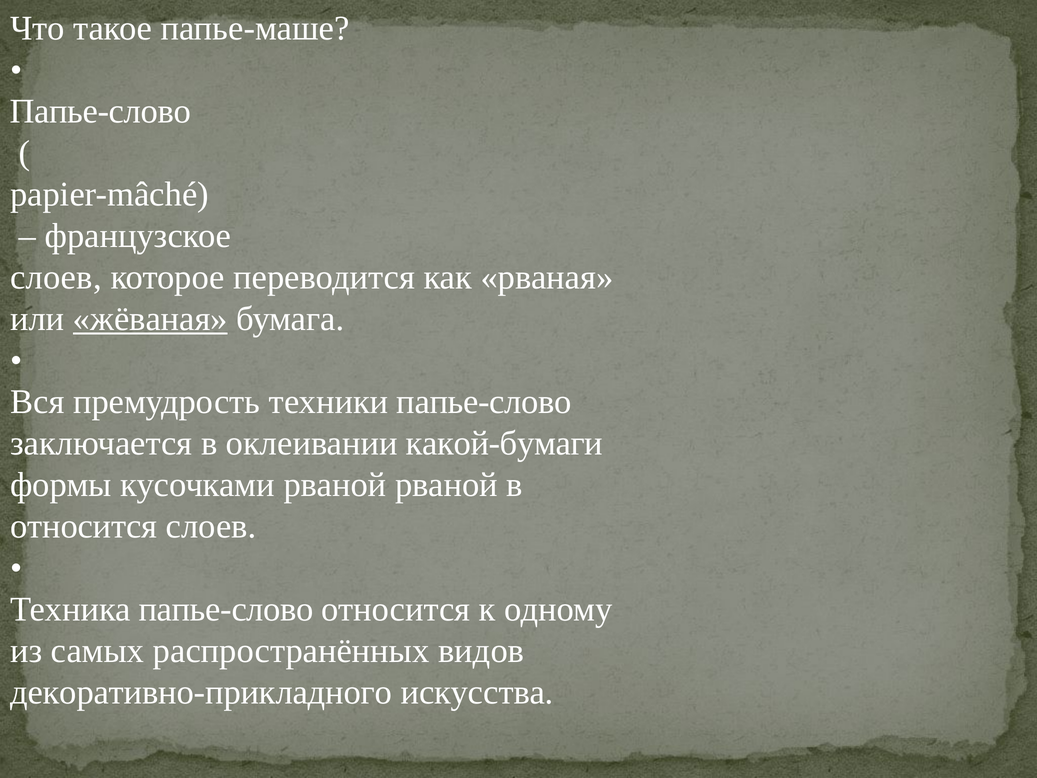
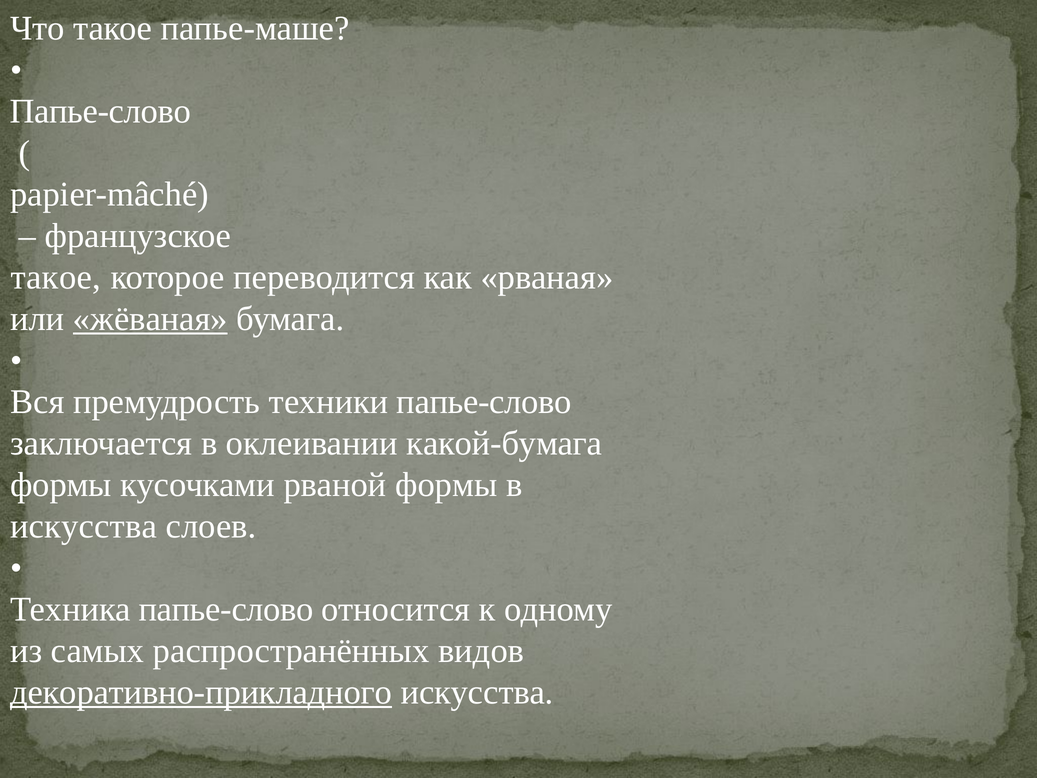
слоев: слоев -> такое (56, 277)
какой-бумаги: какой-бумаги -> какой-бумага (504, 443)
рваной рваной: рваной -> формы (446, 485)
относится: относится -> искусства (84, 526)
декоративно-прикладного underline: none -> present (201, 692)
